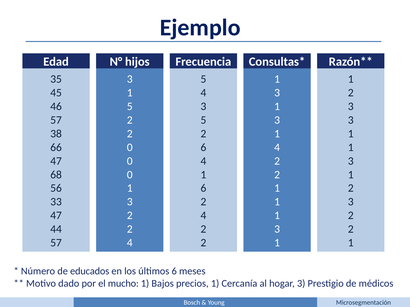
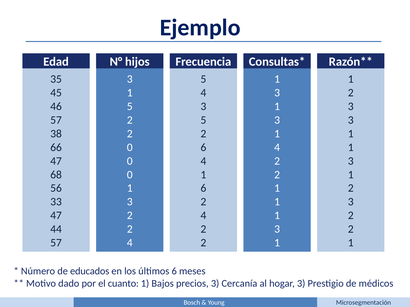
mucho: mucho -> cuanto (123, 284)
precios 1: 1 -> 3 (215, 284)
